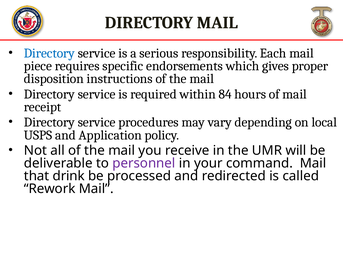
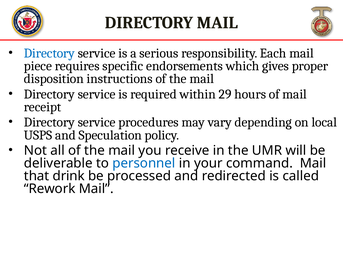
84: 84 -> 29 (225, 94)
Application: Application -> Speculation (110, 135)
personnel colour: purple -> blue (144, 163)
